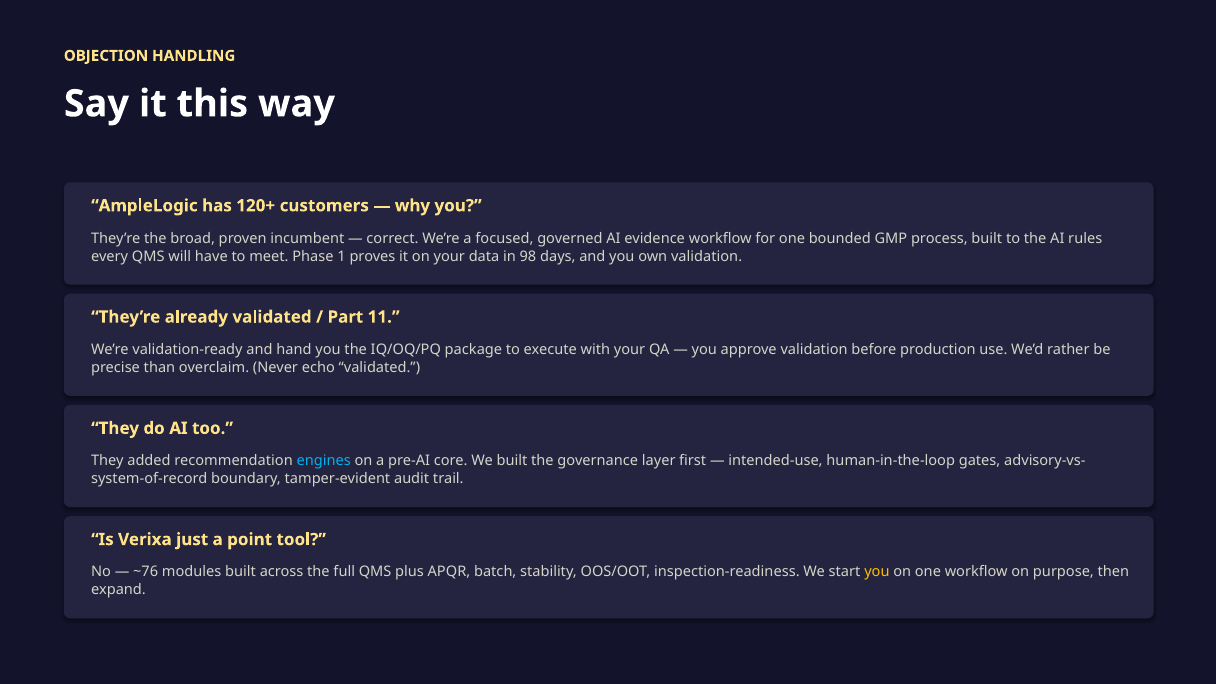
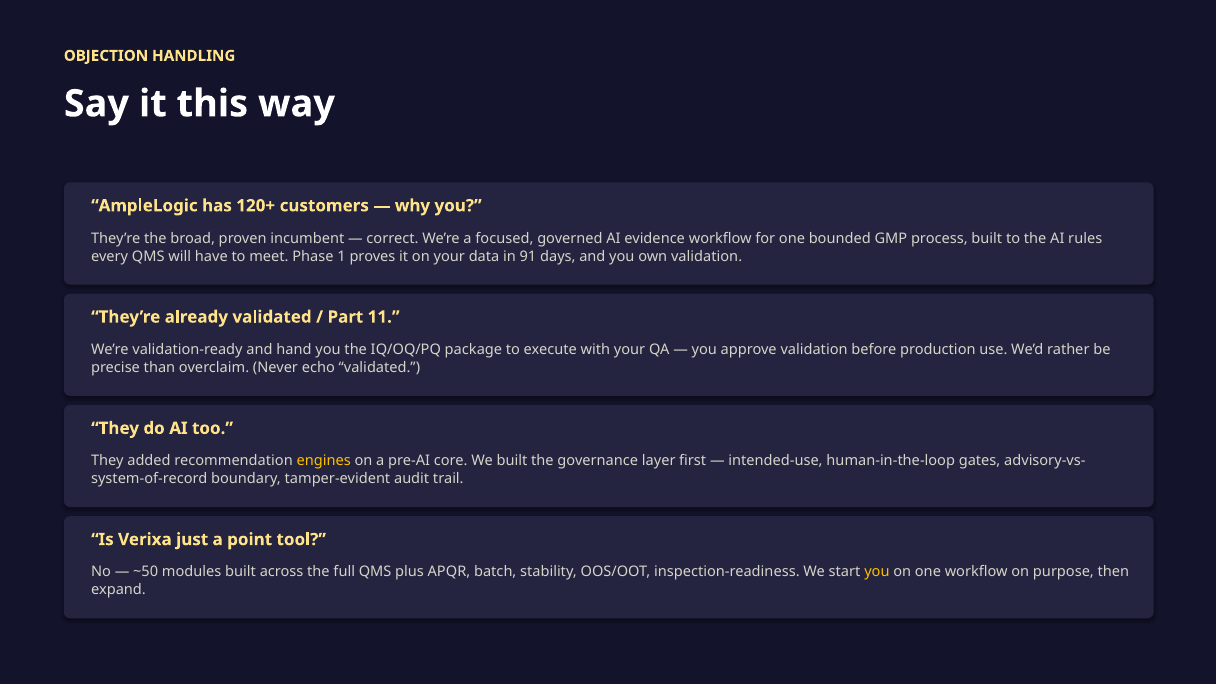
98: 98 -> 91 (528, 256)
engines colour: light blue -> yellow (324, 461)
~76: ~76 -> ~50 (146, 572)
